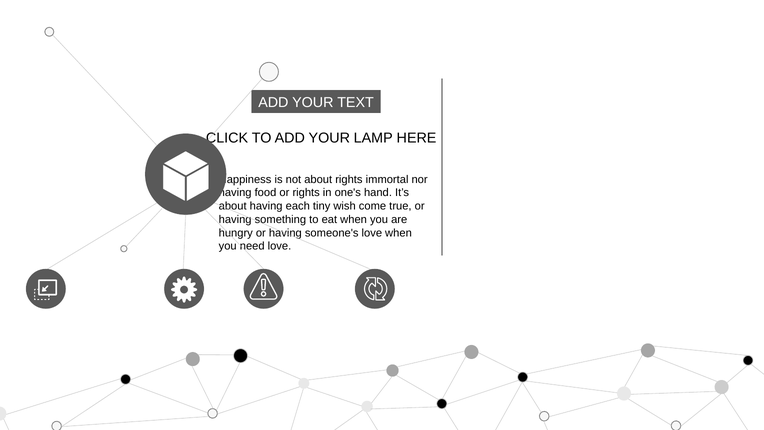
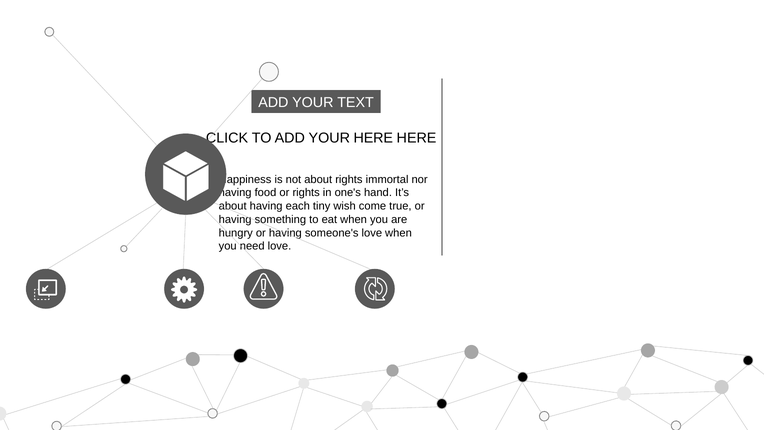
YOUR LAMP: LAMP -> HERE (373, 138)
